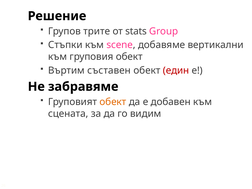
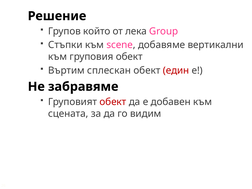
трите: трите -> който (97, 31)
stats: stats -> лека (136, 31)
съставен: съставен -> сплескан (109, 70)
обект colour: orange -> red (113, 102)
